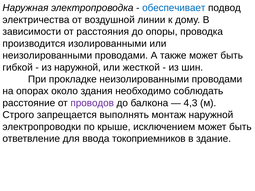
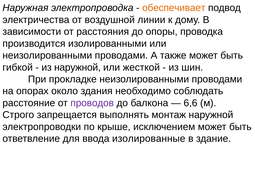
обеспечивает colour: blue -> orange (174, 8)
4,3: 4,3 -> 6,6 (190, 103)
токоприемников: токоприемников -> изолированные (149, 139)
